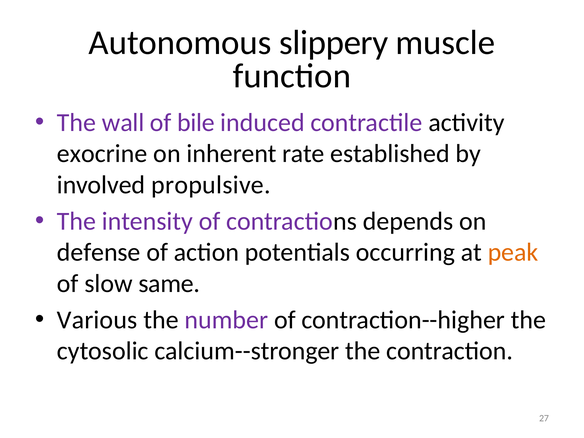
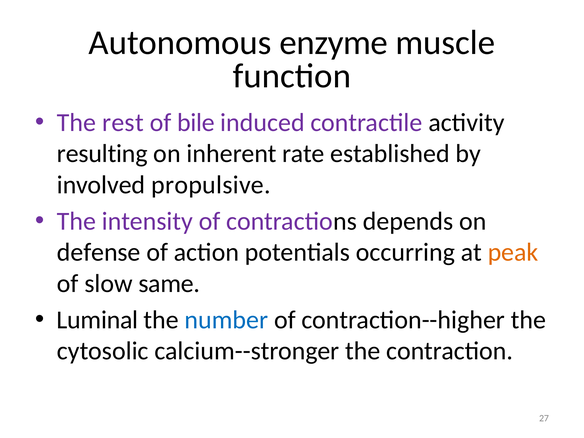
slippery: slippery -> enzyme (334, 43)
wall: wall -> rest (123, 123)
exocrine: exocrine -> resulting (102, 154)
Various: Various -> Luminal (97, 320)
number colour: purple -> blue (226, 320)
